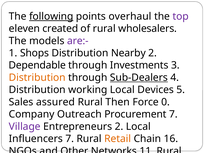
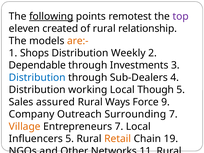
overhaul: overhaul -> remotest (130, 16)
wholesalers: wholesalers -> relationship (148, 29)
are:- colour: purple -> orange (78, 41)
Nearby: Nearby -> Weekly (128, 53)
Distribution colour: orange -> blue (37, 78)
Sub-Dealers underline: present -> none (139, 78)
Devices: Devices -> Though (156, 90)
Then: Then -> Ways (118, 102)
0: 0 -> 9 (166, 102)
Procurement: Procurement -> Surrounding (135, 114)
Village colour: purple -> orange (25, 126)
Entrepreneurs 2: 2 -> 7 (119, 126)
Influencers 7: 7 -> 5 (70, 139)
16: 16 -> 19 (171, 139)
